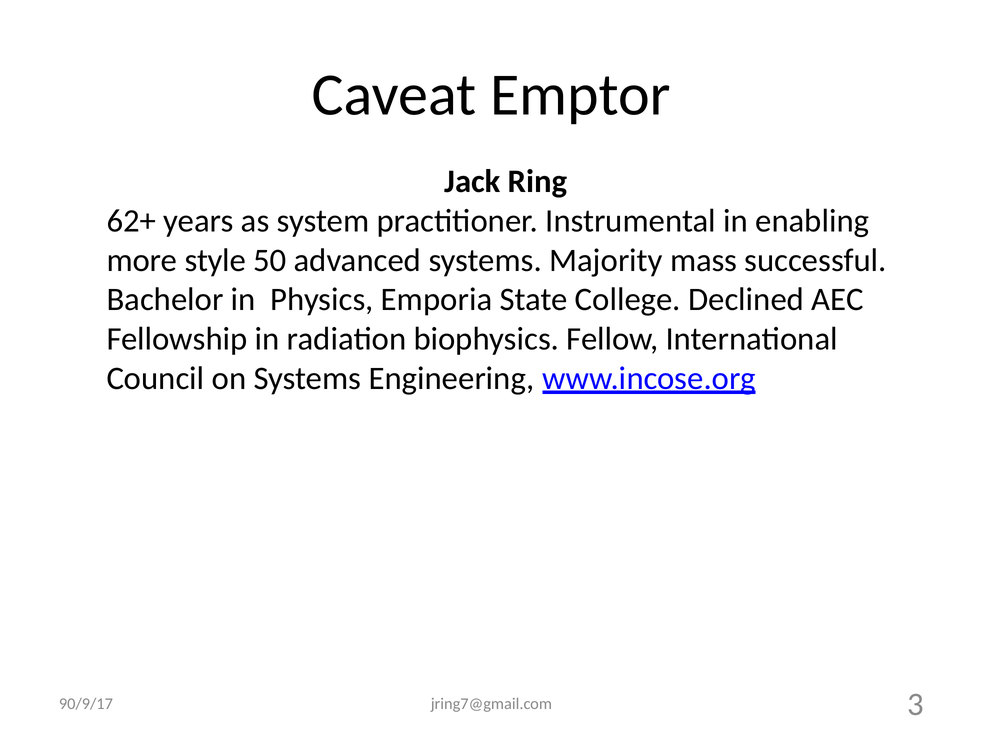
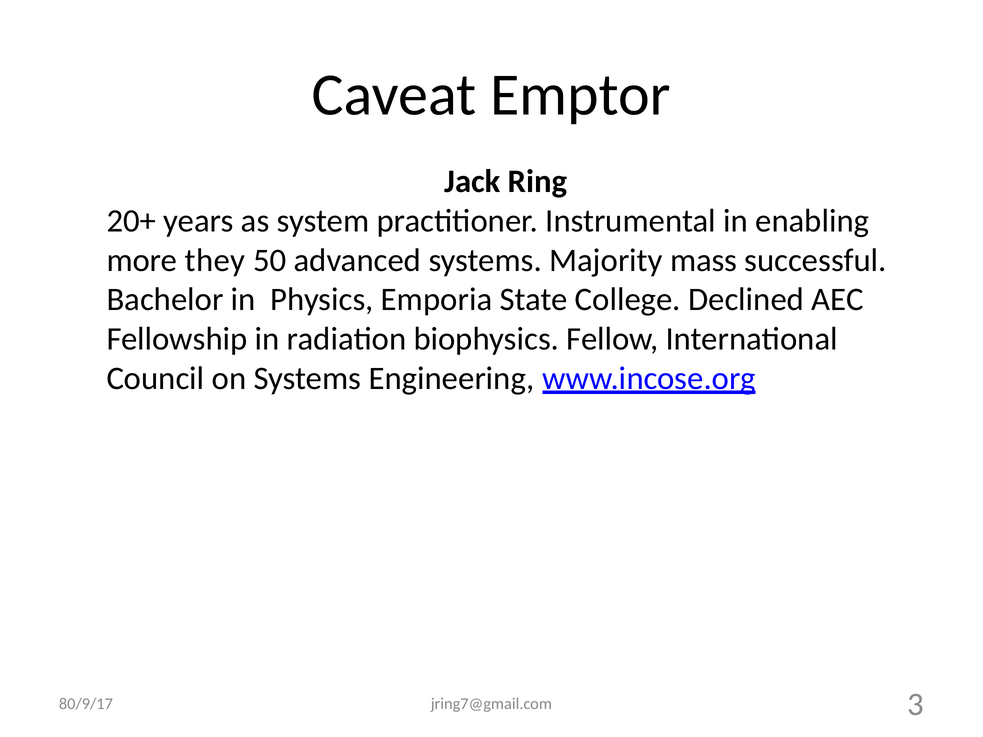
62+: 62+ -> 20+ (131, 221)
style: style -> they (215, 260)
90/9/17: 90/9/17 -> 80/9/17 (86, 704)
